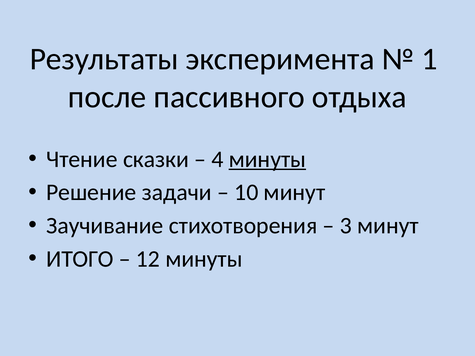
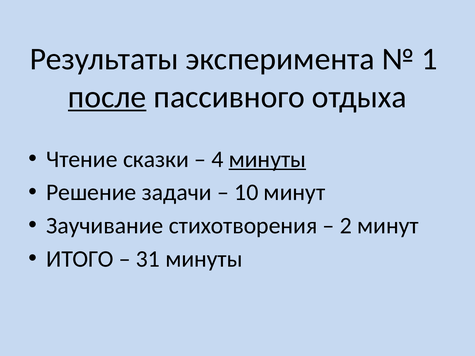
после underline: none -> present (107, 97)
3: 3 -> 2 (346, 226)
12: 12 -> 31 (148, 259)
